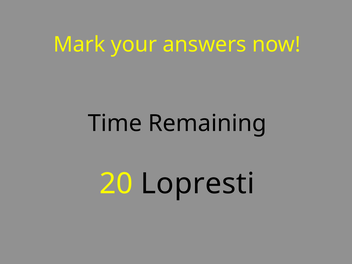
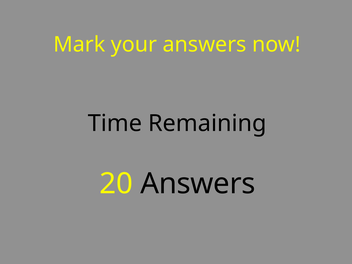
20 Lopresti: Lopresti -> Answers (198, 184)
